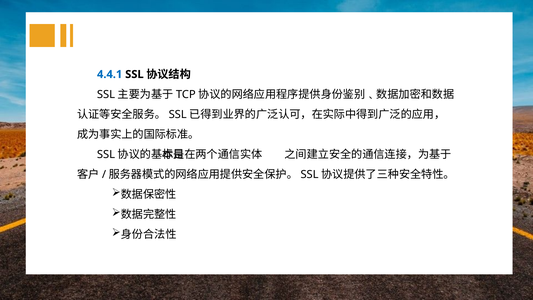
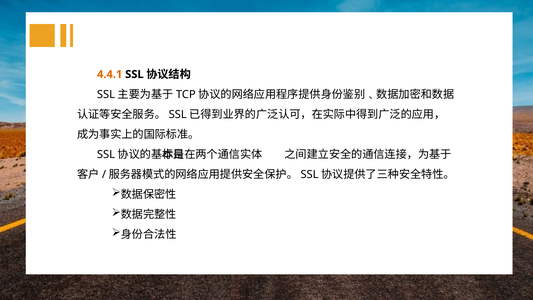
4.4.1 colour: blue -> orange (110, 74)
